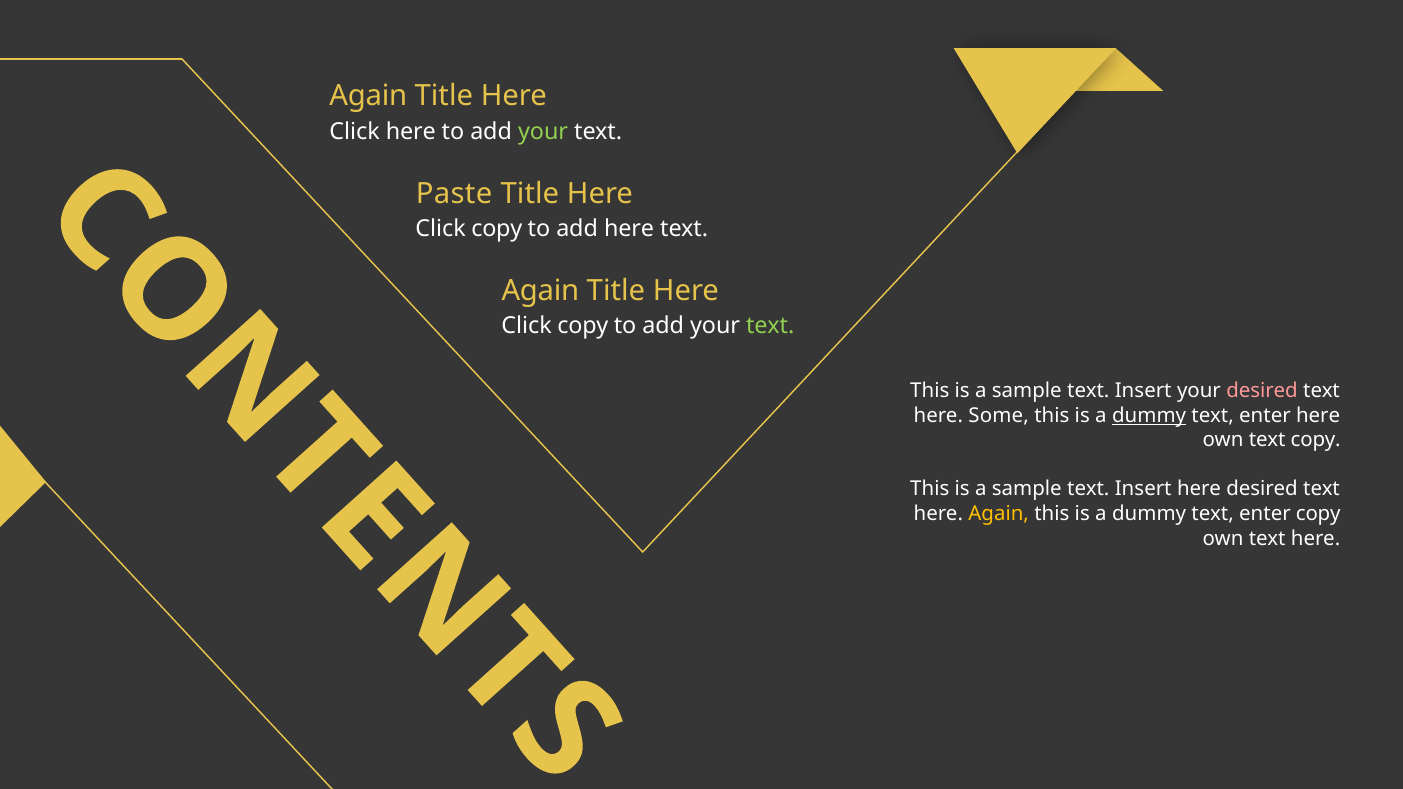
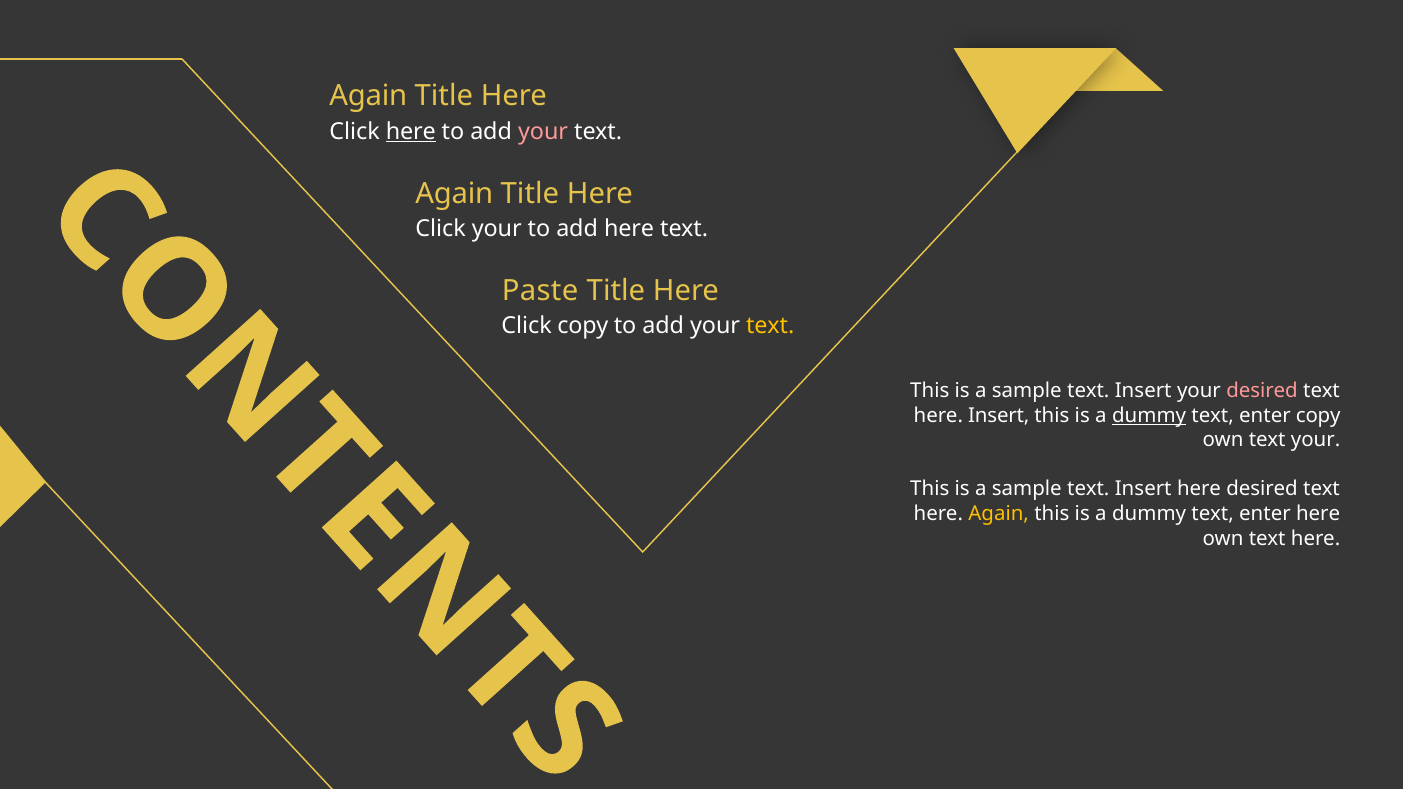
here underline: none -> present (411, 131)
your colour: light green -> pink (543, 131)
Paste: Paste -> Again (454, 194)
copy: copy -> your (497, 229)
Again: Again -> Paste (540, 291)
text colour: light green -> yellow (770, 326)
here Some: Some -> Insert (999, 416)
enter here: here -> copy (1318, 416)
text copy: copy -> your (1316, 440)
enter copy: copy -> here (1318, 514)
